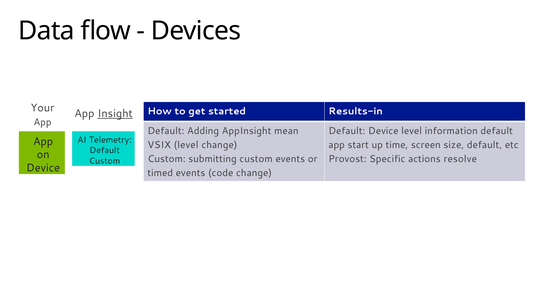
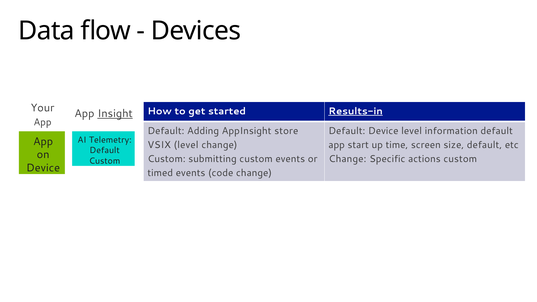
Results-in underline: none -> present (356, 111)
mean: mean -> store (286, 131)
Provost: Provost -> Change (347, 159)
actions resolve: resolve -> custom (460, 159)
